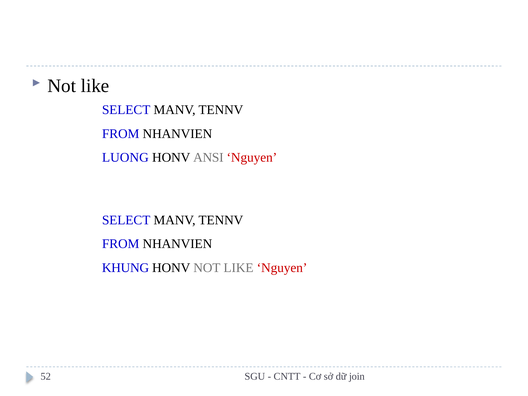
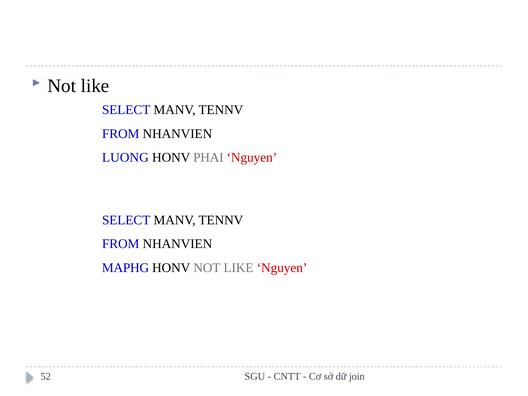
ANSI: ANSI -> PHAI (208, 157)
KHUNG: KHUNG -> MAPHG (125, 268)
